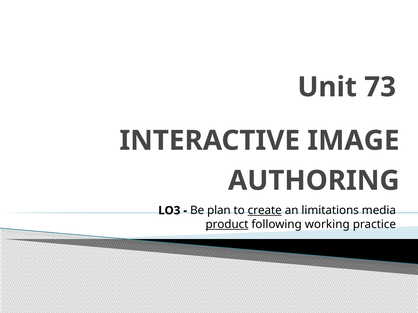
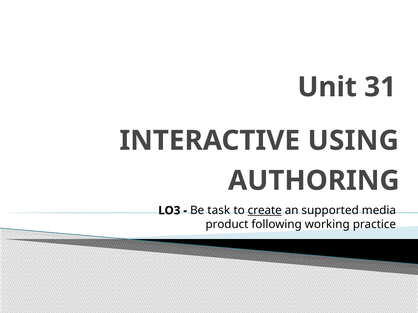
73: 73 -> 31 (380, 87)
IMAGE: IMAGE -> USING (353, 141)
plan: plan -> task (219, 211)
limitations: limitations -> supported (330, 211)
product underline: present -> none (227, 225)
